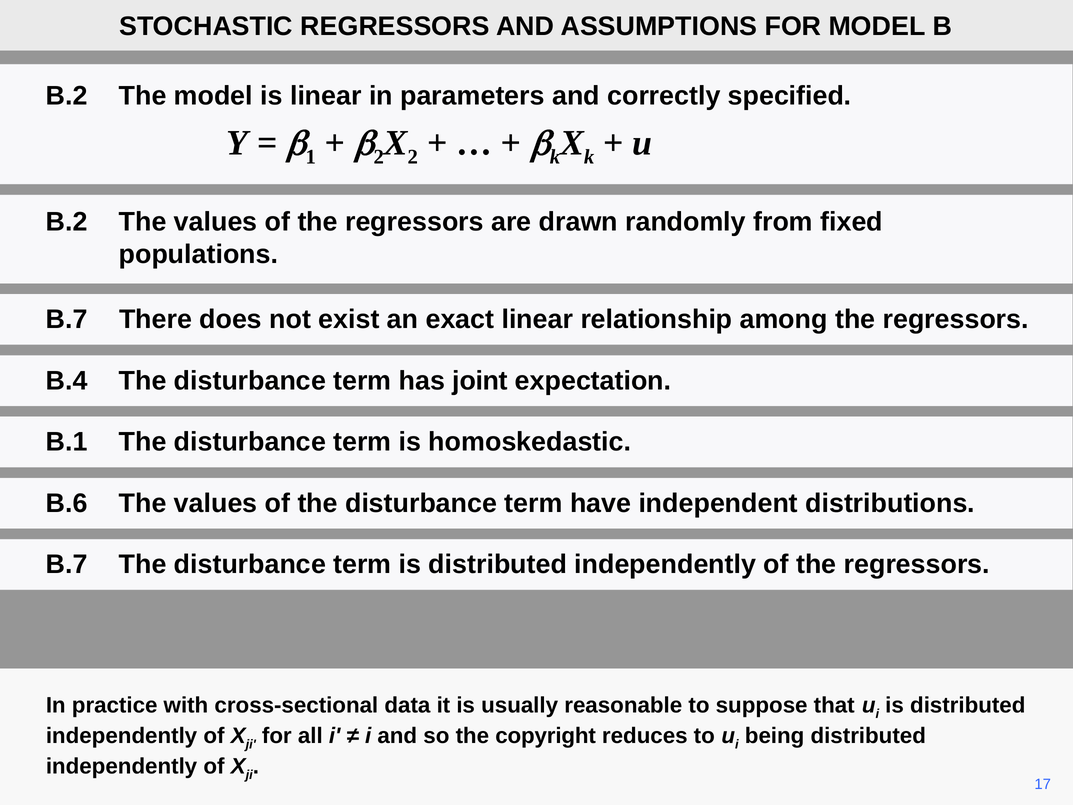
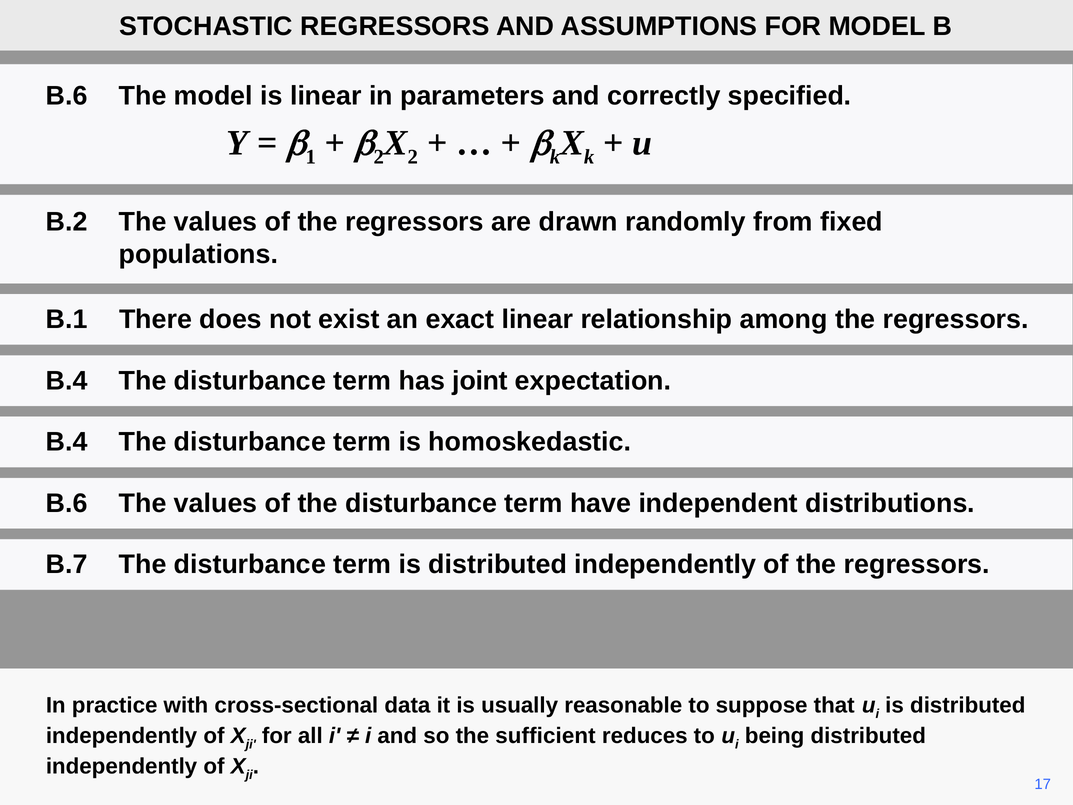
B.2: B.2 -> B.6 (67, 96)
B.7: B.7 -> B.1 (67, 319)
B.1: B.1 -> B.4 (67, 442)
copyright: copyright -> sufficient (545, 736)
